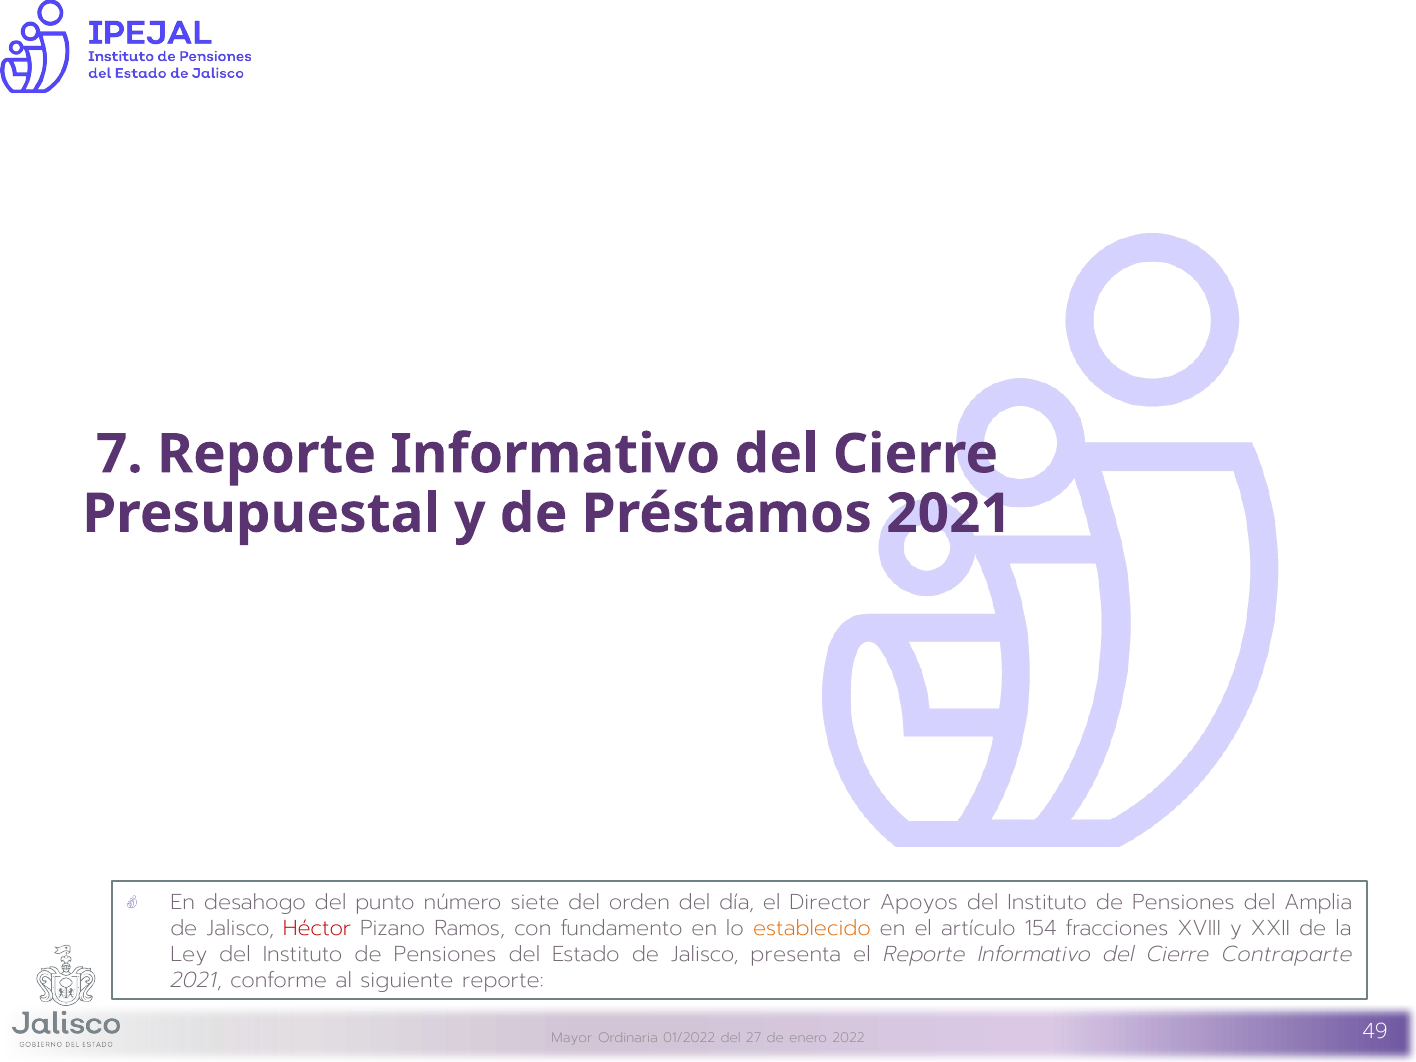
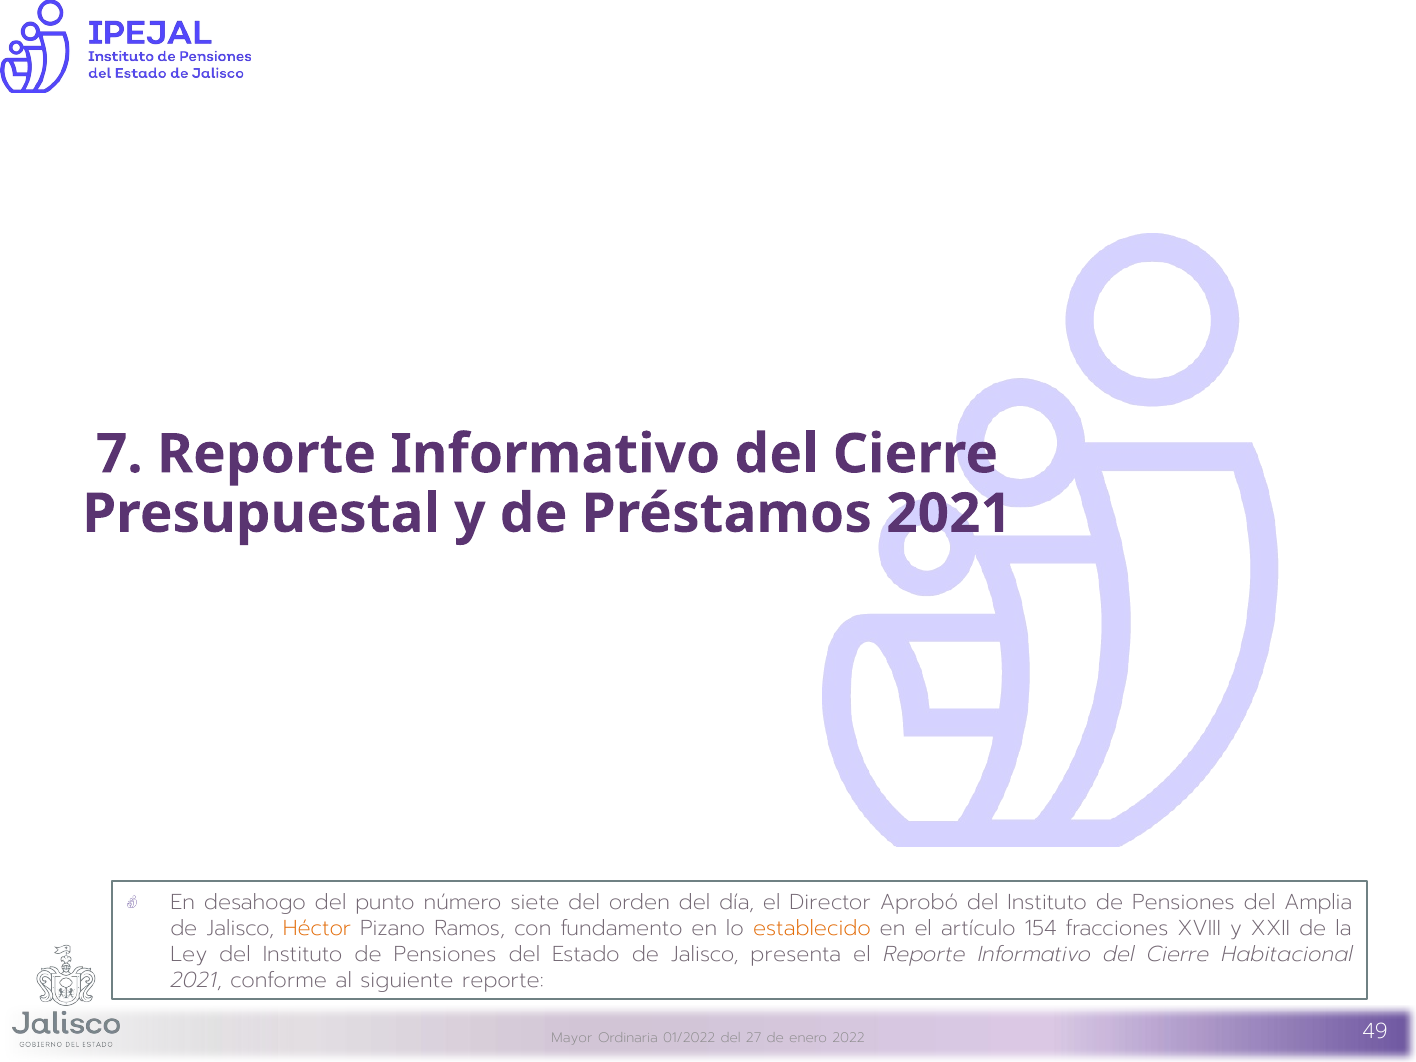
Apoyos: Apoyos -> Aprobó (919, 903)
Héctor colour: red -> orange (317, 929)
Contraparte: Contraparte -> Habitacional (1287, 955)
